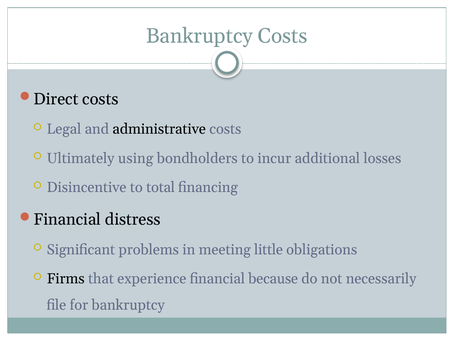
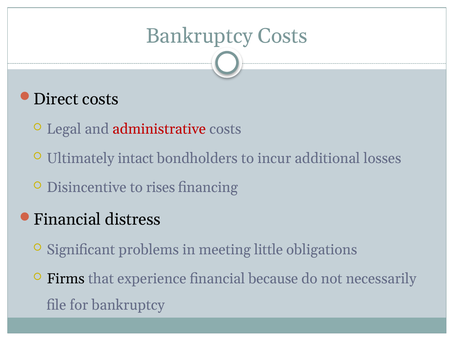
administrative colour: black -> red (159, 129)
using: using -> intact (136, 158)
total: total -> rises (161, 187)
